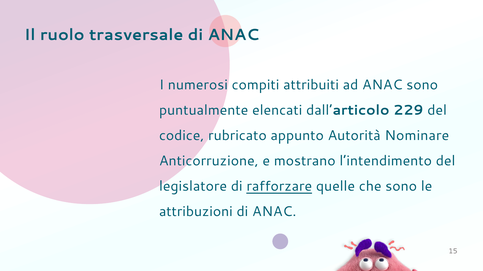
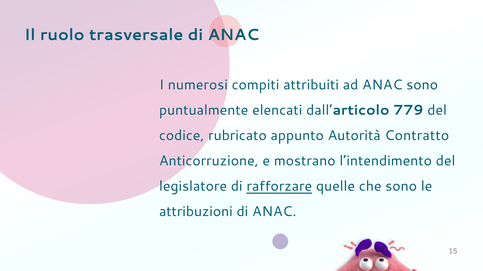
229: 229 -> 779 (408, 111)
Nominare: Nominare -> Contratto (417, 136)
